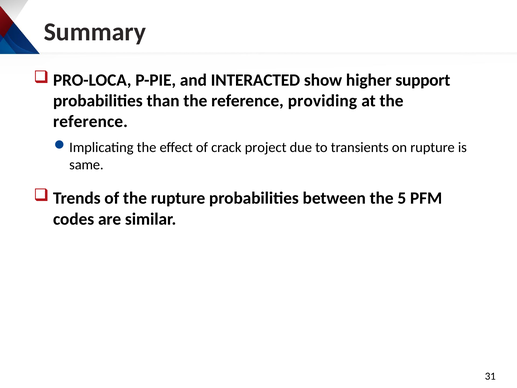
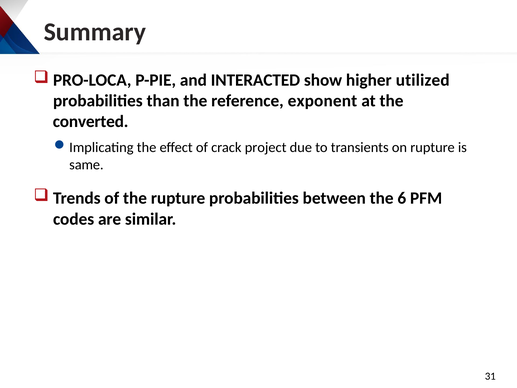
support: support -> utilized (423, 80)
providing: providing -> exponent (322, 101)
reference: reference -> converted (91, 121)
5: 5 -> 6 (402, 198)
